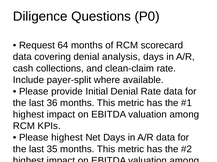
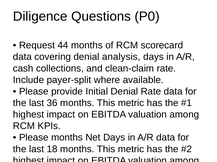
64: 64 -> 44 (63, 46)
Please highest: highest -> months (67, 138)
35: 35 -> 18 (52, 150)
